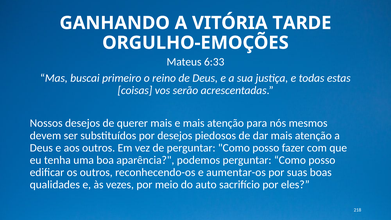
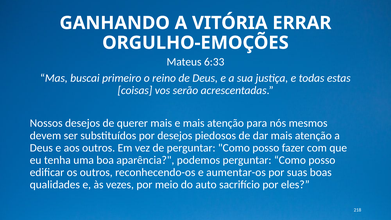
TARDE: TARDE -> ERRAR (302, 23)
